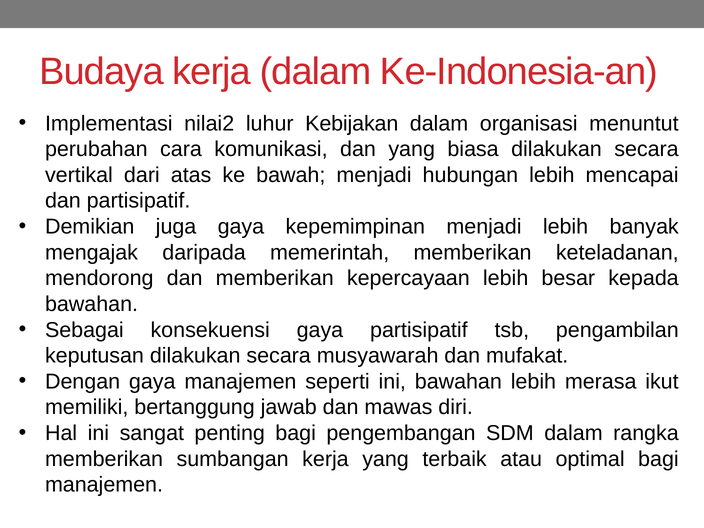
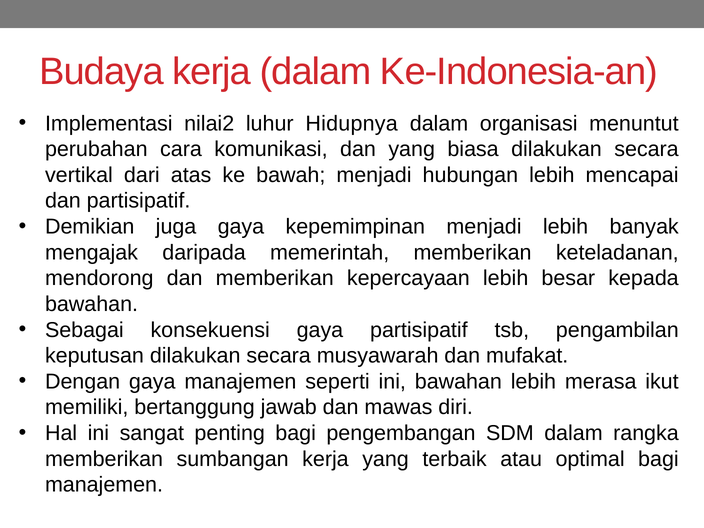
Kebijakan: Kebijakan -> Hidupnya (352, 123)
